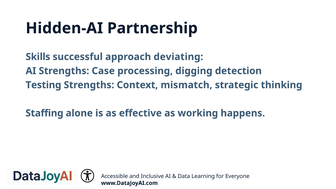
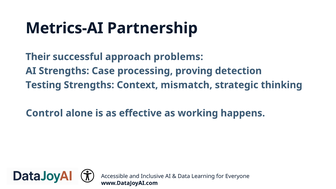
Hidden-AI: Hidden-AI -> Metrics-AI (64, 28)
Skills: Skills -> Their (38, 57)
deviating: deviating -> problems (178, 57)
digging: digging -> proving (194, 71)
Staffing: Staffing -> Control (44, 113)
